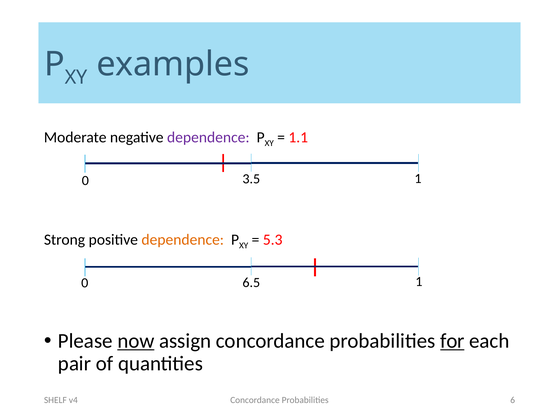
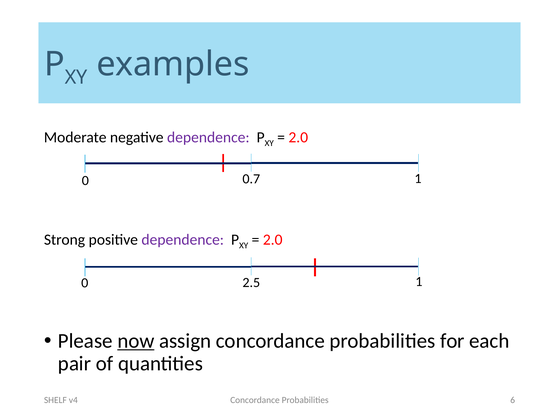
1.1: 1.1 -> 2.0 (298, 137)
3.5: 3.5 -> 0.7 (251, 179)
dependence colour: orange -> purple (183, 240)
5.3: 5.3 -> 2.0 (273, 240)
6.5: 6.5 -> 2.5 (251, 283)
for underline: present -> none (452, 341)
